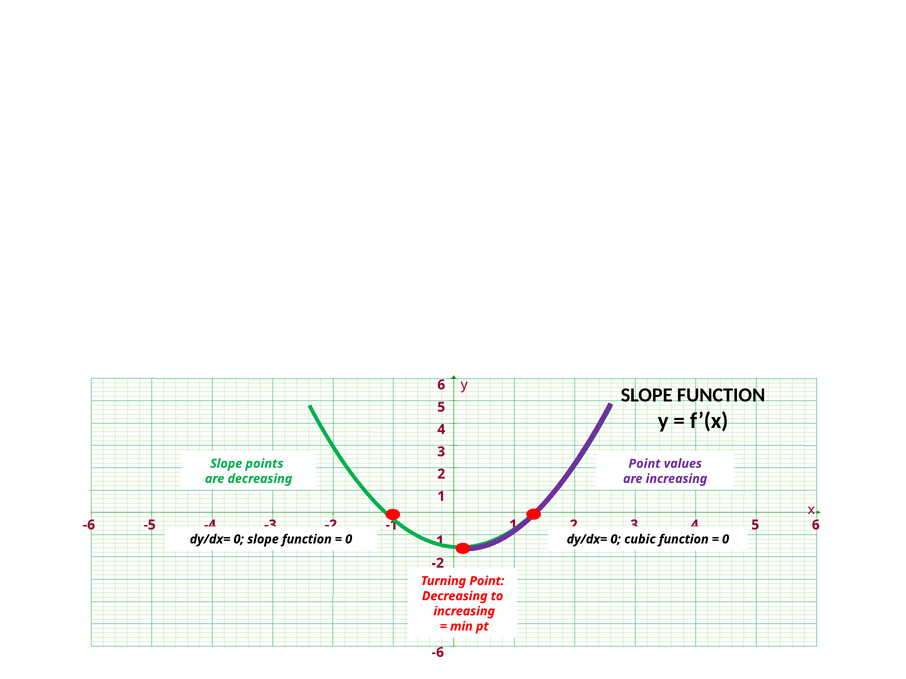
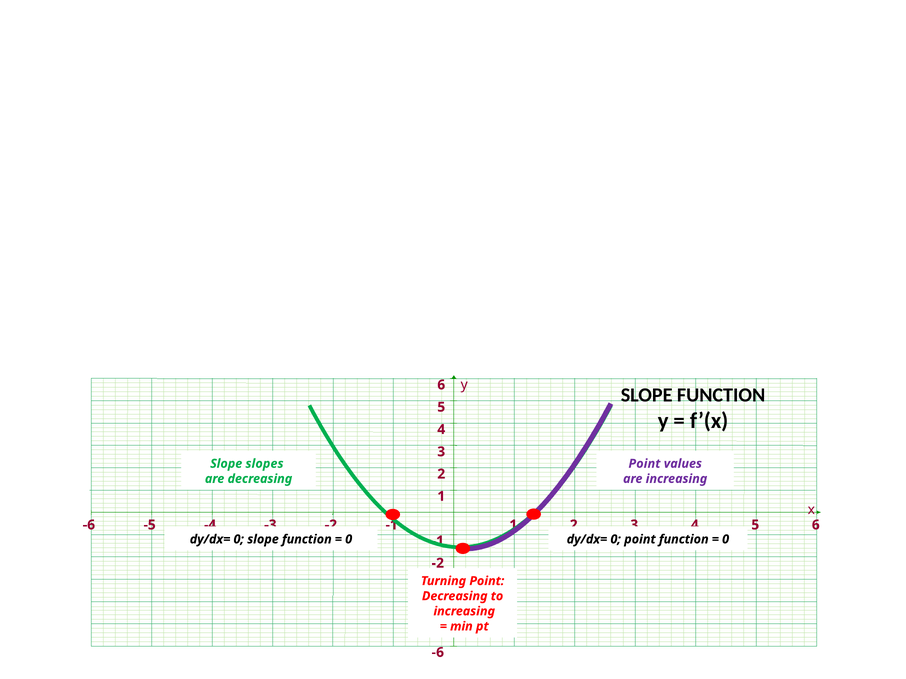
points: points -> slopes (265, 464)
cubic: cubic -> point (640, 540)
